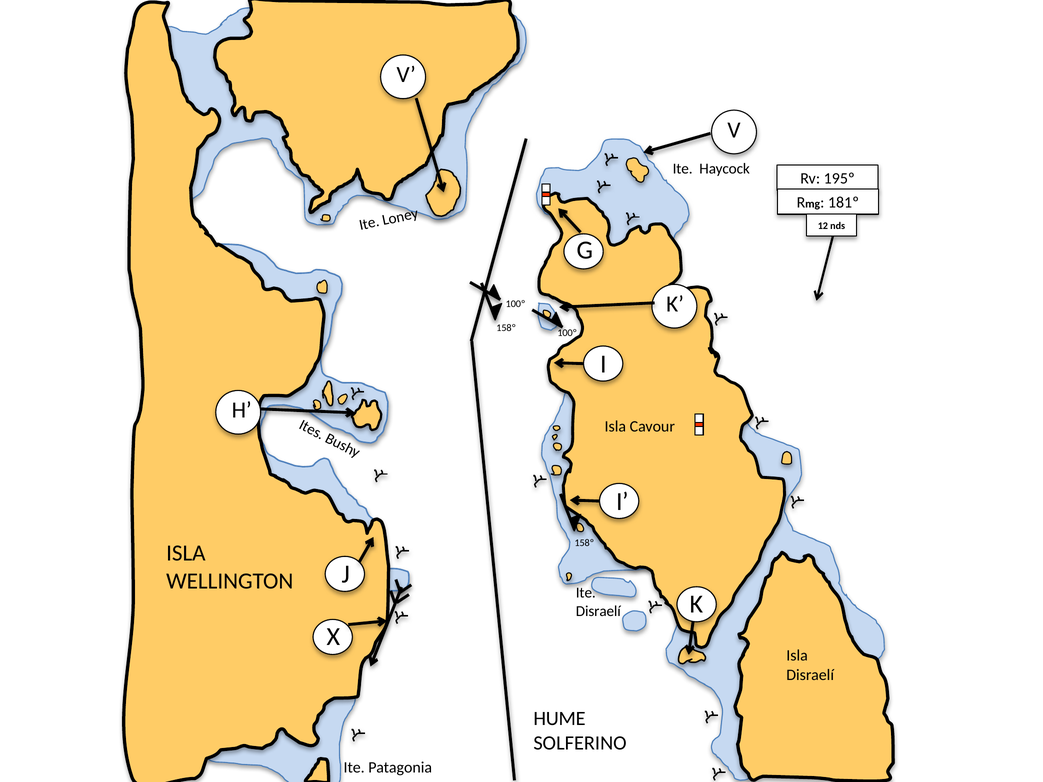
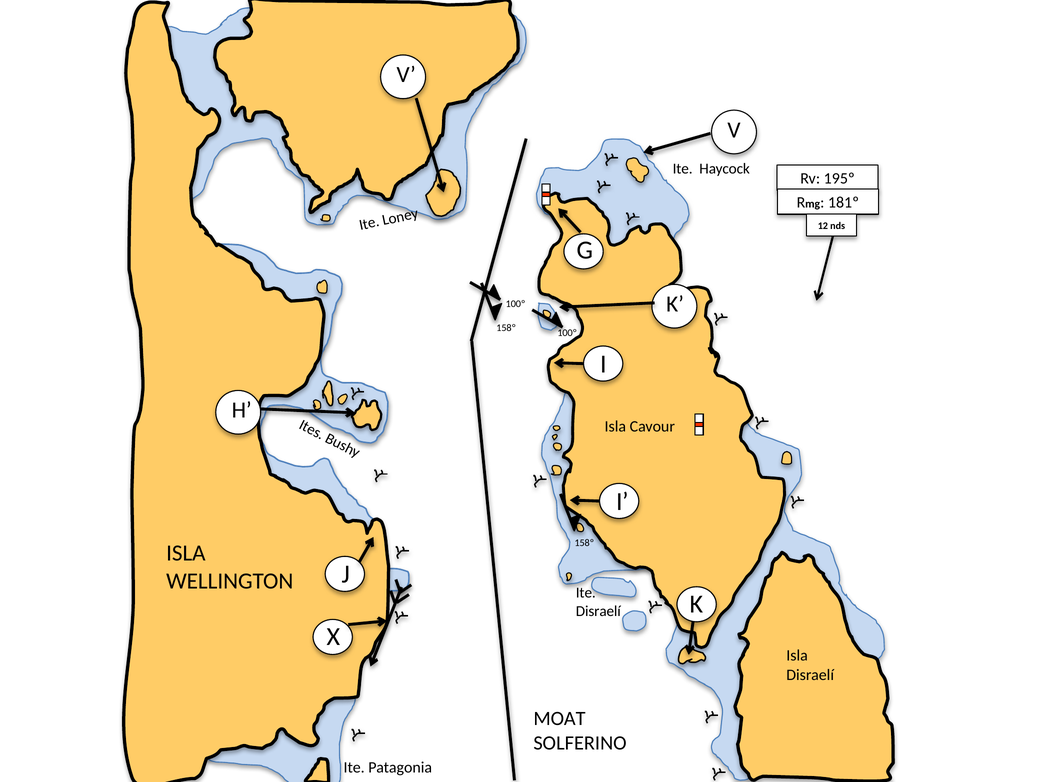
HUME: HUME -> MOAT (559, 719)
